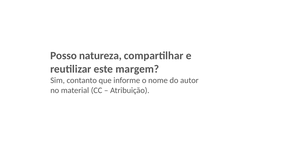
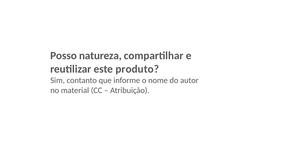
margem: margem -> produto (137, 69)
